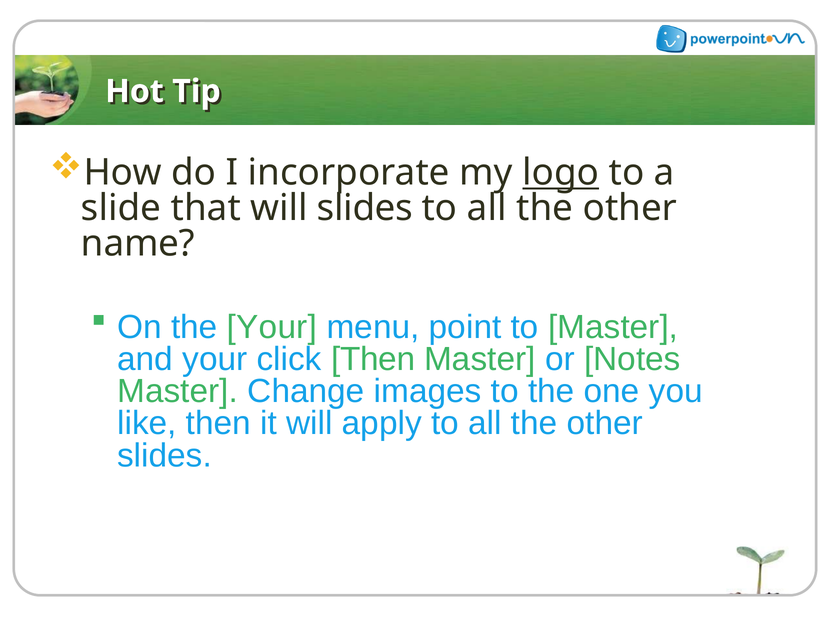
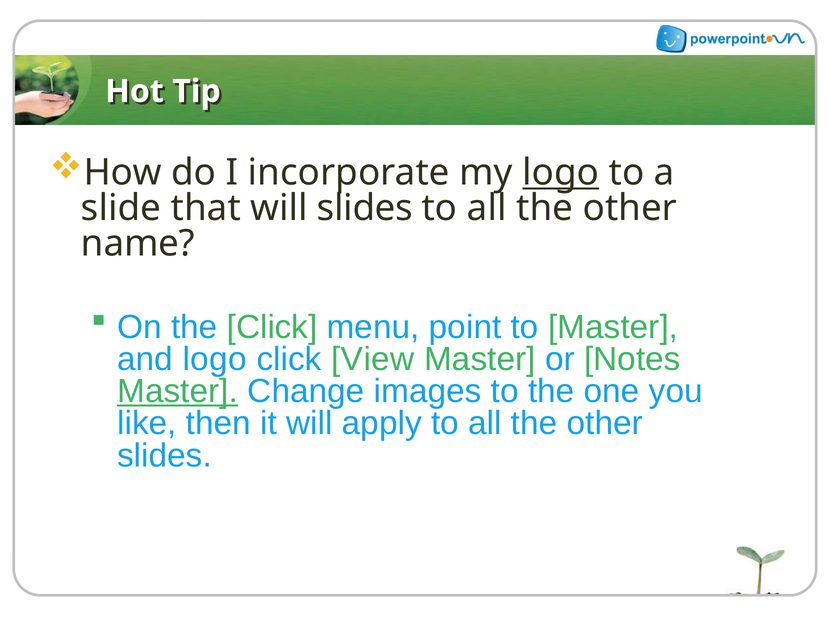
the Your: Your -> Click (272, 327)
and your: your -> logo (215, 359)
click Then: Then -> View (373, 359)
Master underline: none -> present (178, 391)
